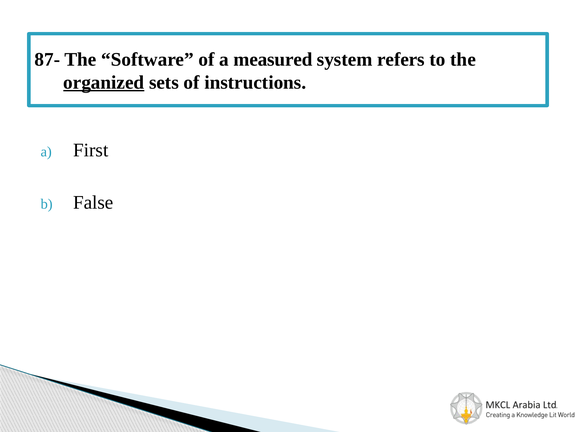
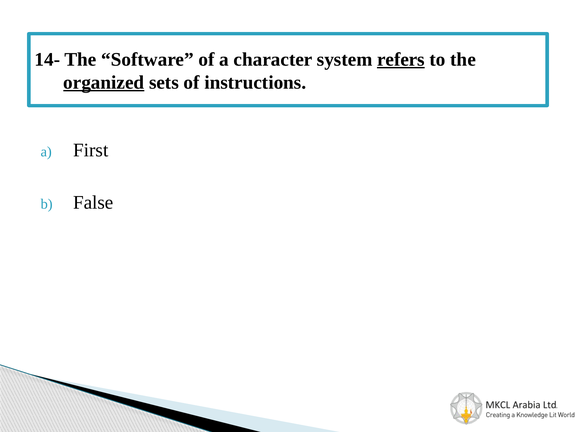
87-: 87- -> 14- (47, 59)
measured: measured -> character (273, 59)
refers underline: none -> present (401, 59)
